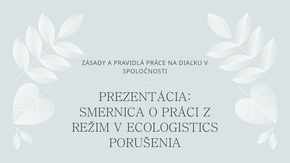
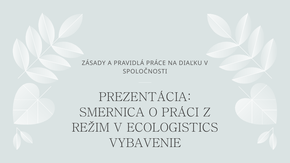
PORUŠENIA: PORUŠENIA -> VYBAVENIE (145, 143)
